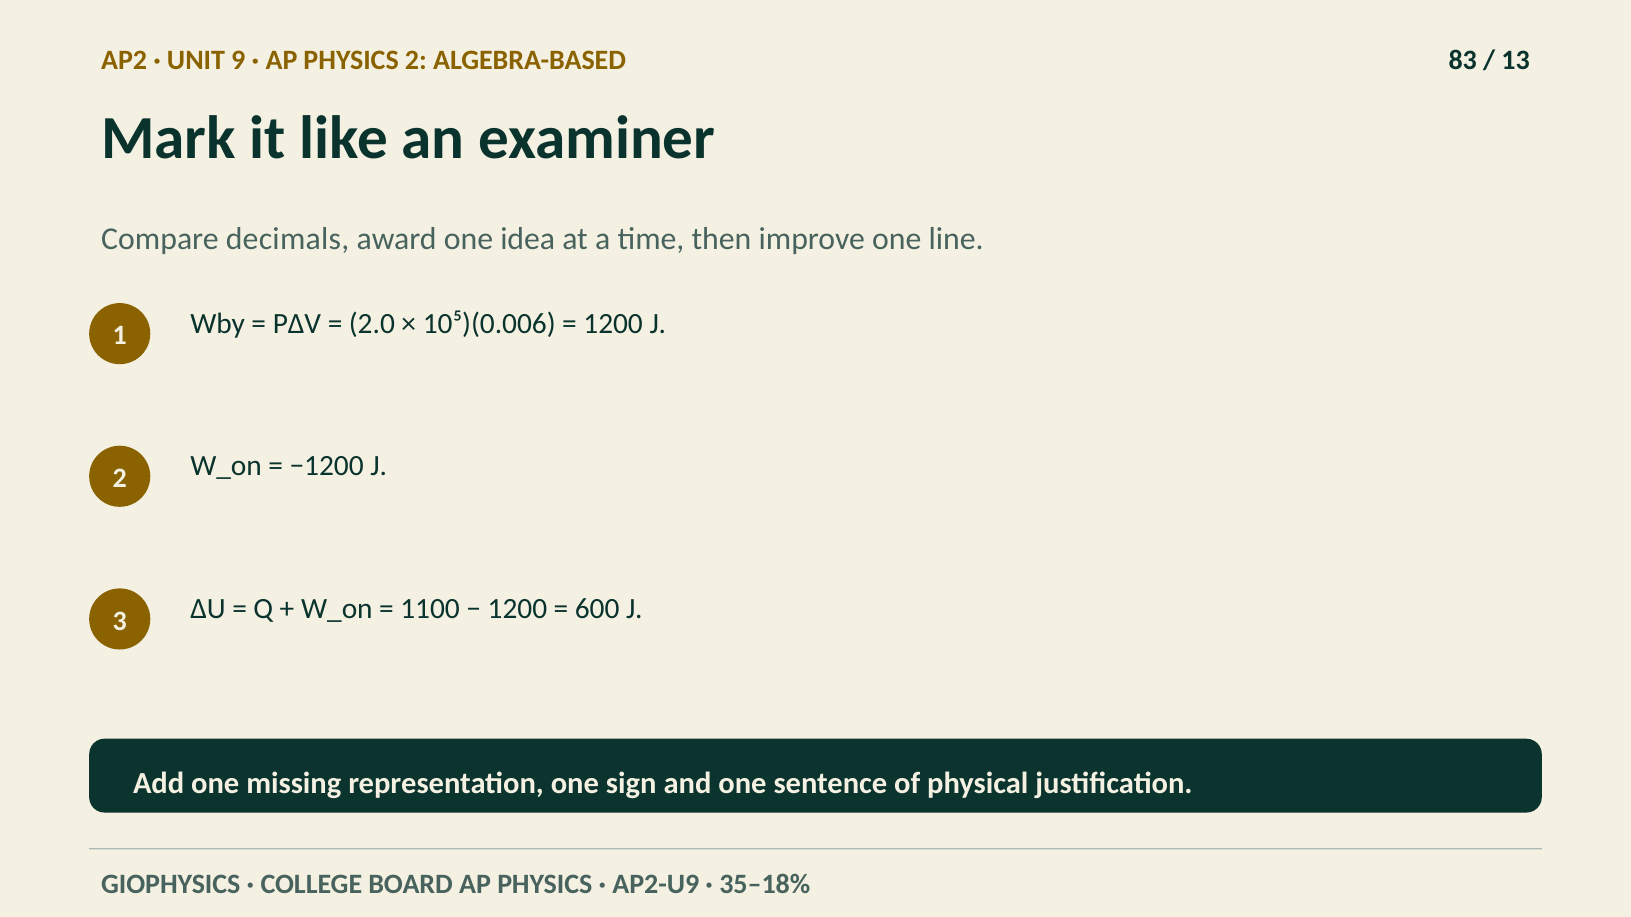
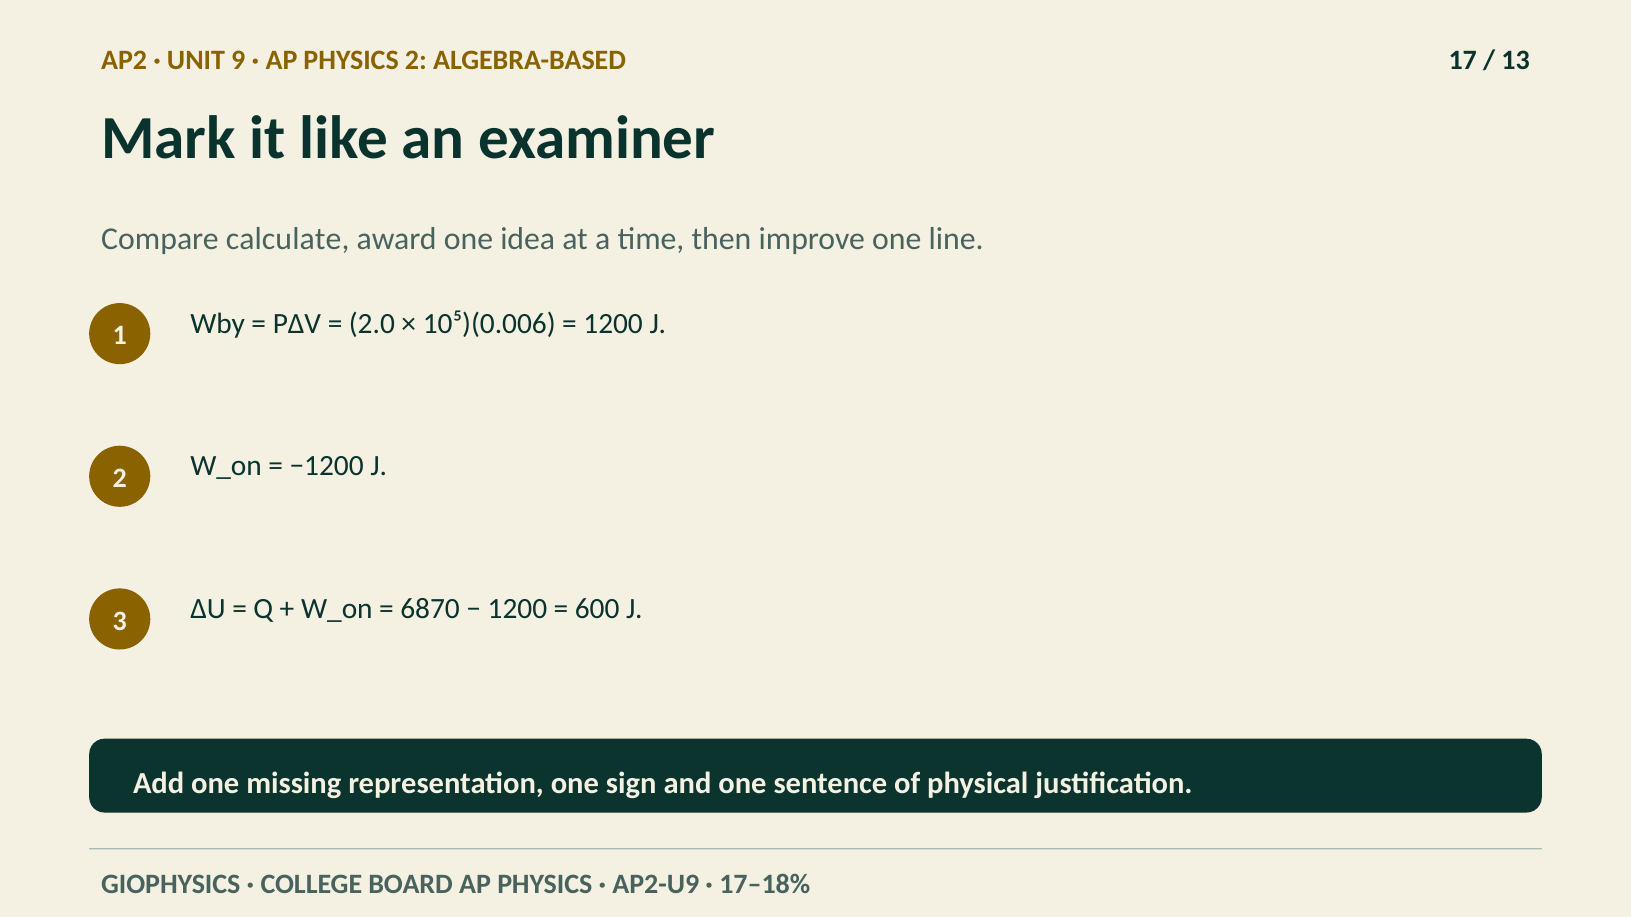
83: 83 -> 17 (1463, 60)
decimals: decimals -> calculate (288, 239)
1100: 1100 -> 6870 (430, 609)
35–18%: 35–18% -> 17–18% (765, 885)
